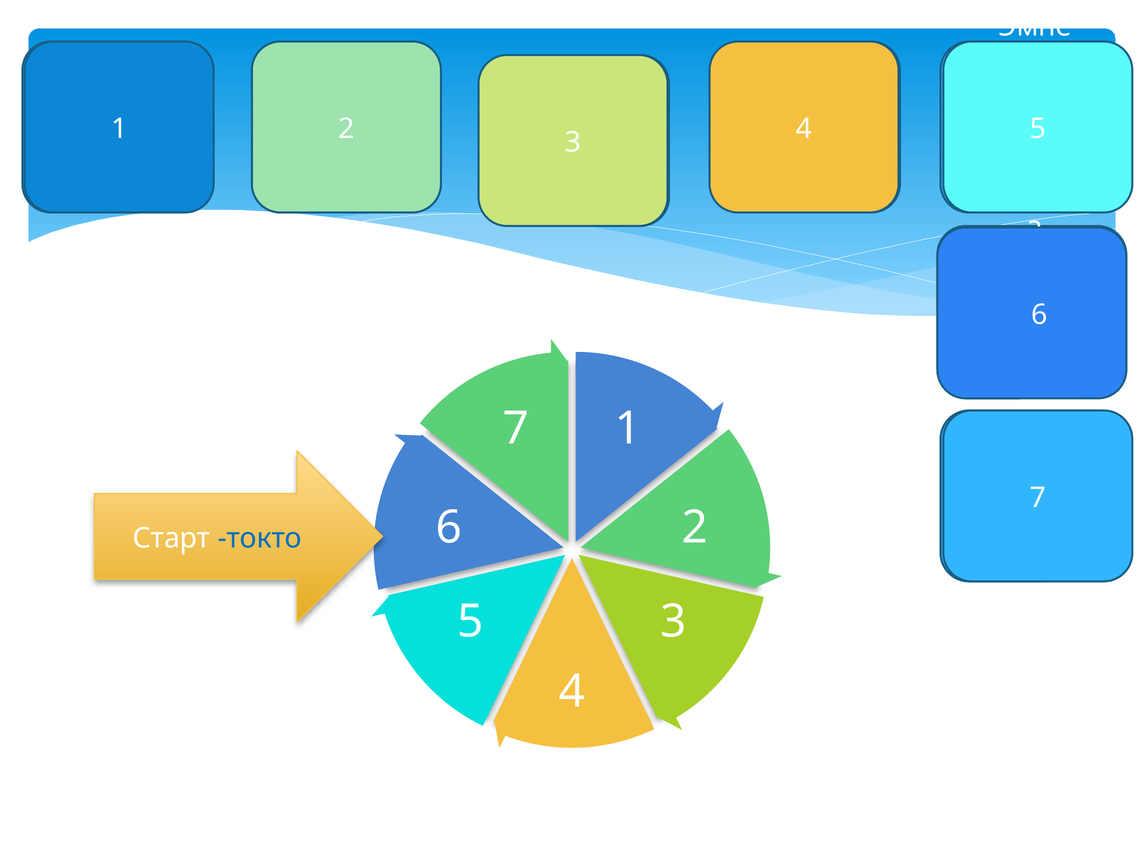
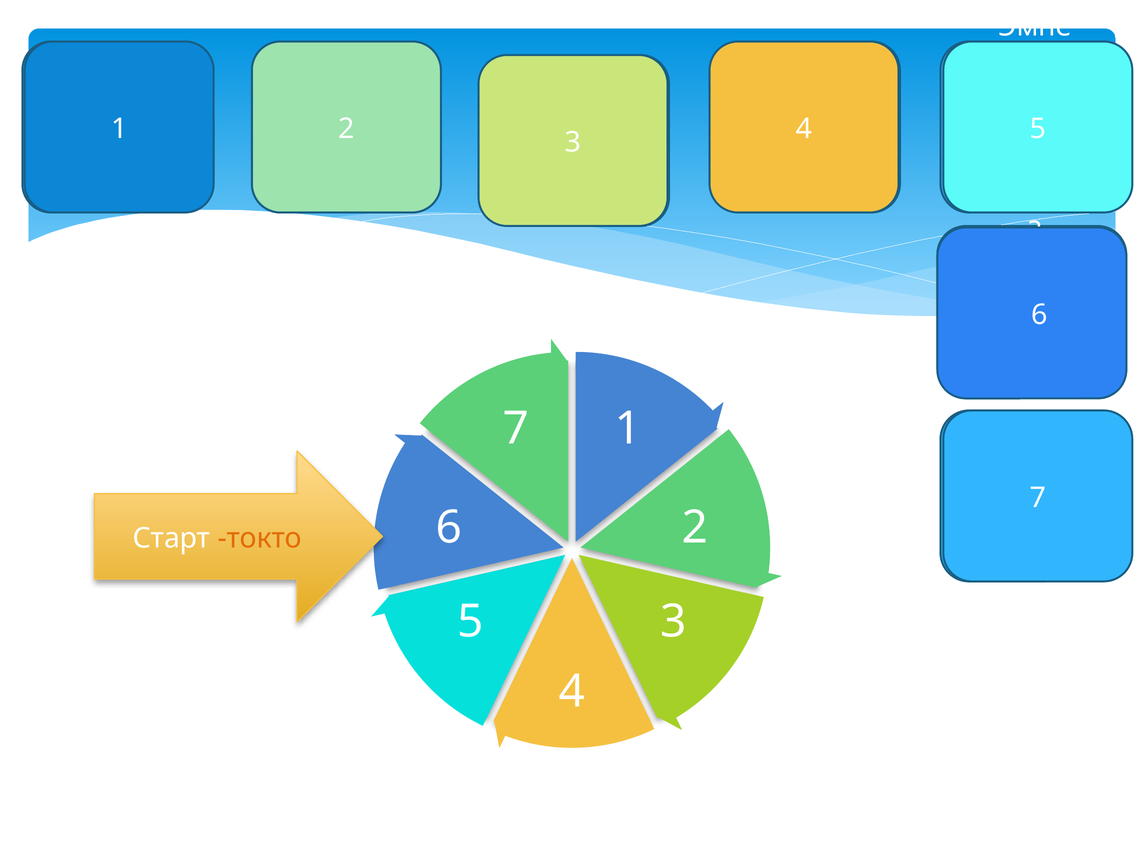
токто colour: blue -> orange (260, 539)
